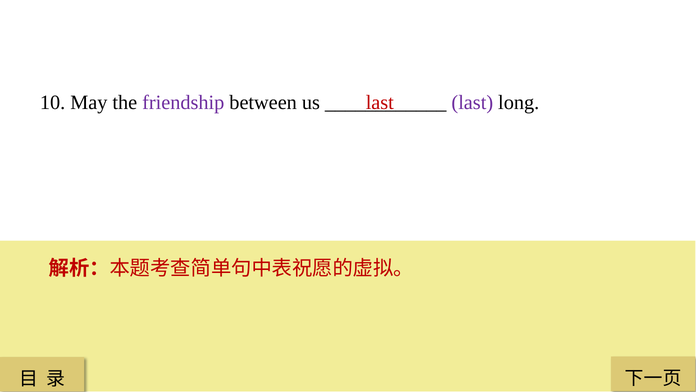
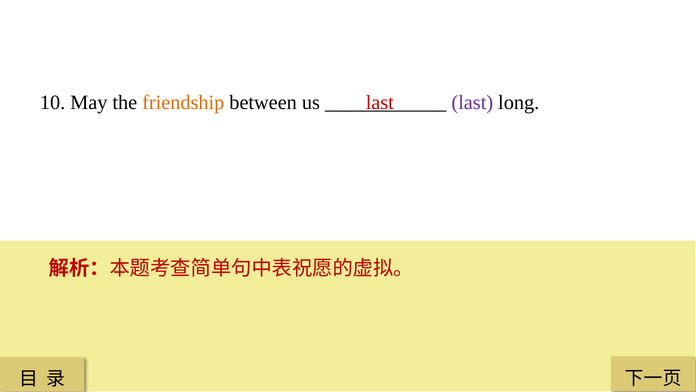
friendship colour: purple -> orange (183, 102)
